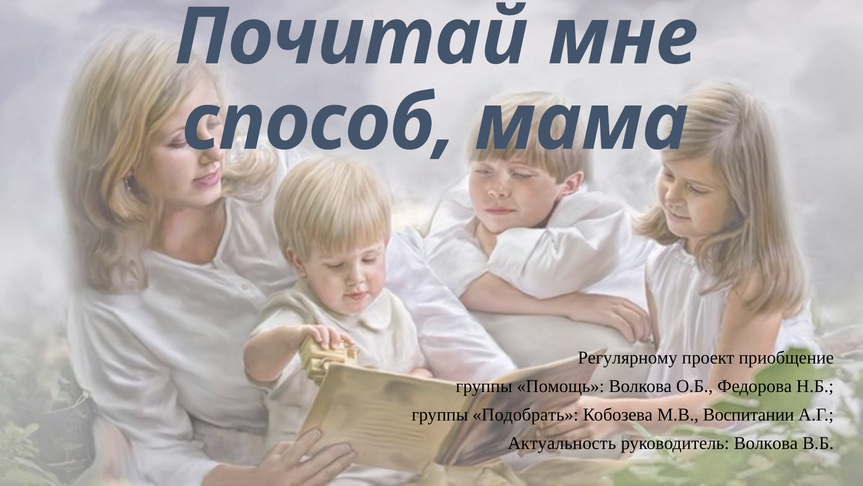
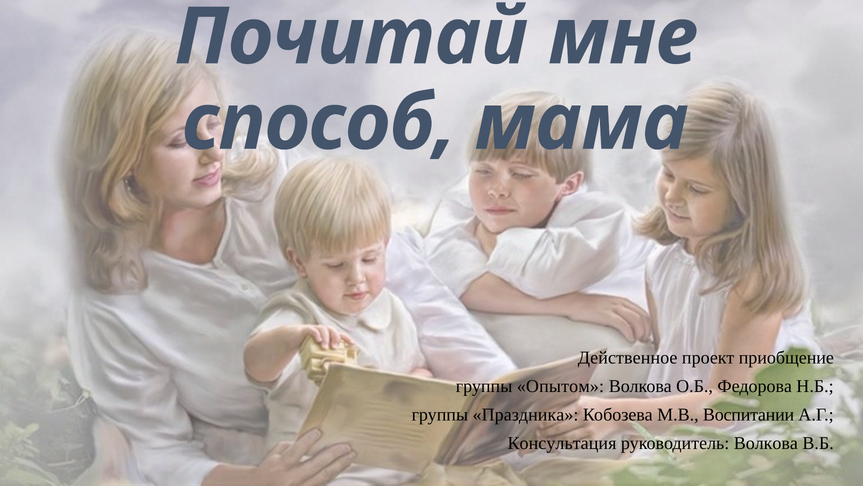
Регулярному: Регулярному -> Действенное (628, 358)
Помощь: Помощь -> Опытом (560, 386)
Подобрать: Подобрать -> Праздника (526, 414)
Актуальность: Актуальность -> Консультация (562, 443)
